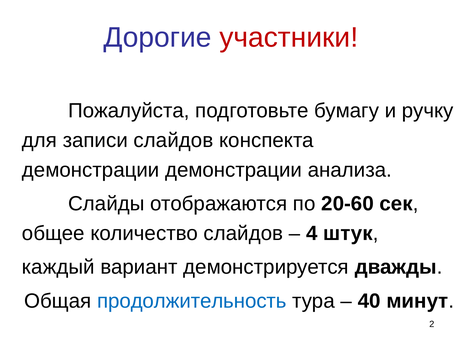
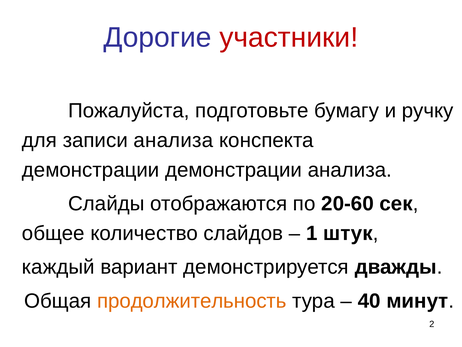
записи слайдов: слайдов -> анализа (173, 140)
4: 4 -> 1 (312, 233)
продолжительность colour: blue -> orange (192, 300)
